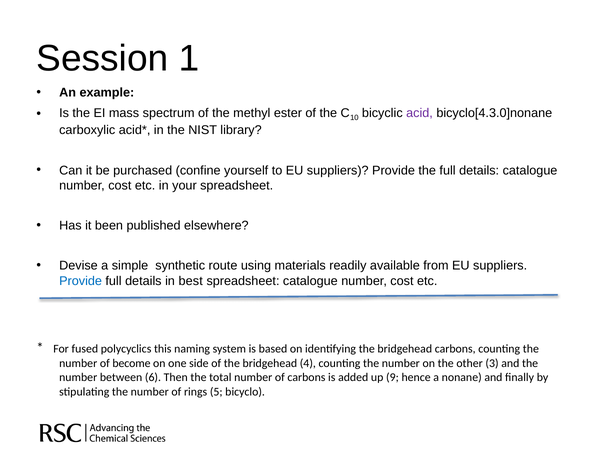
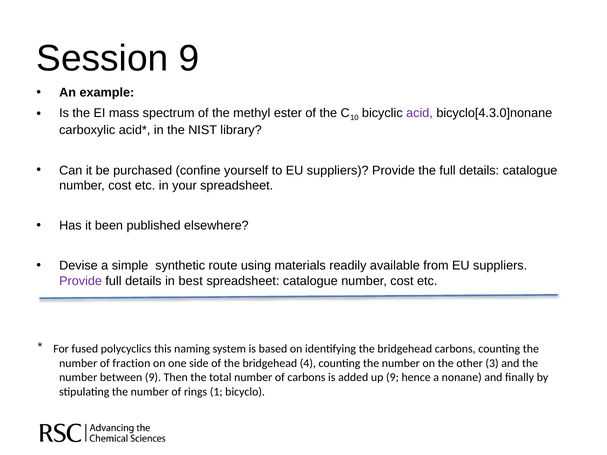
Session 1: 1 -> 9 (189, 59)
Provide colour: blue -> purple (81, 281)
become: become -> fraction (131, 364)
between 6: 6 -> 9 (153, 378)
5: 5 -> 1 (216, 392)
